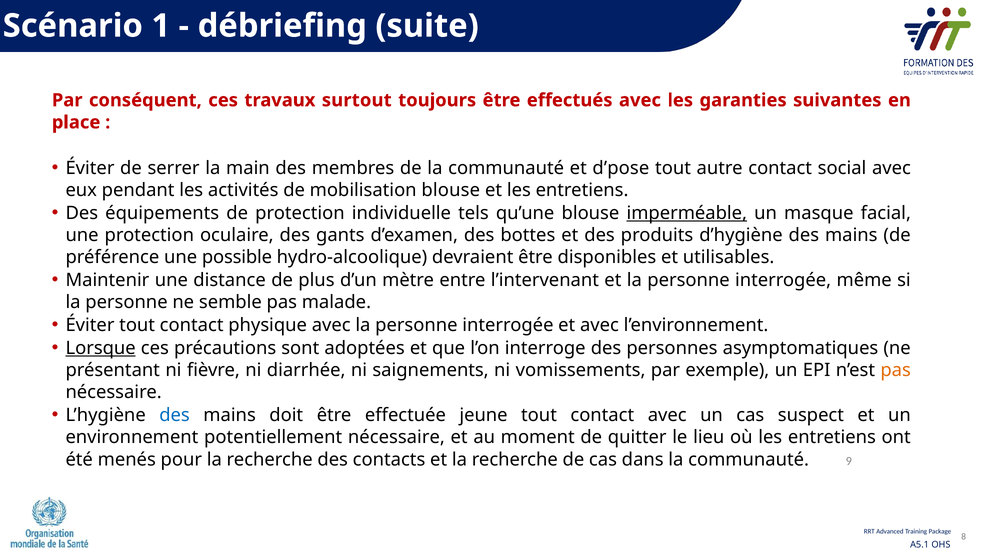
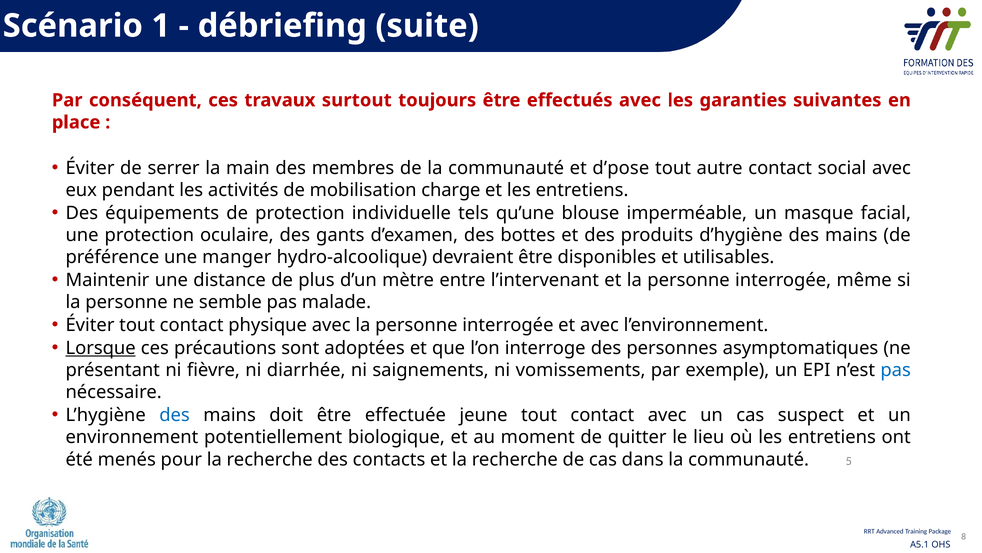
mobilisation blouse: blouse -> charge (451, 190)
imperméable underline: present -> none (687, 213)
possible: possible -> manger (237, 257)
pas colour: orange -> blue (896, 370)
potentiellement nécessaire: nécessaire -> biologique (396, 437)
9: 9 -> 5 (849, 461)
